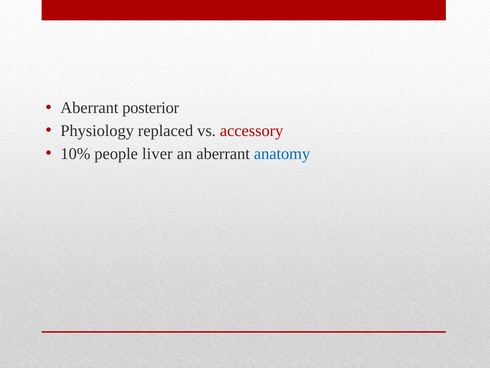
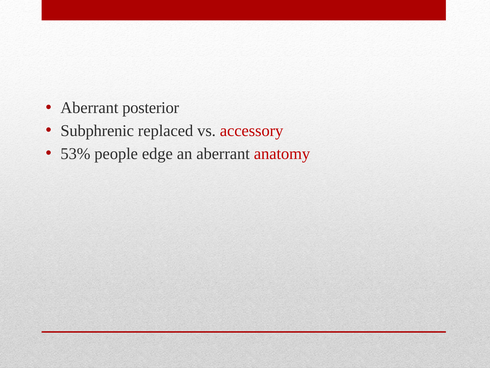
Physiology: Physiology -> Subphrenic (97, 131)
10%: 10% -> 53% (75, 153)
liver: liver -> edge (157, 153)
anatomy colour: blue -> red (282, 153)
